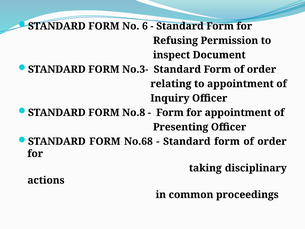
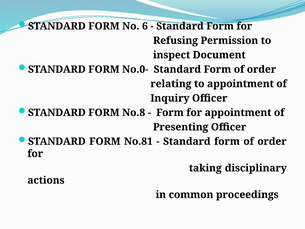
No.3-: No.3- -> No.0- (135, 69)
No.68: No.68 -> No.81 (138, 141)
